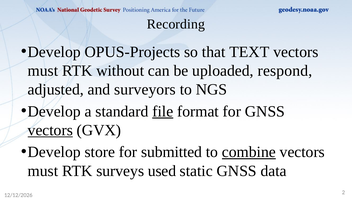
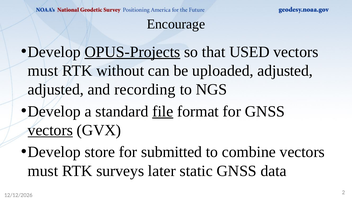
Recording: Recording -> Encourage (176, 24)
OPUS-Projects underline: none -> present (132, 52)
TEXT: TEXT -> USED (249, 52)
uploaded respond: respond -> adjusted (285, 71)
surveyors: surveyors -> recording (145, 89)
combine underline: present -> none (249, 152)
used: used -> later (162, 171)
